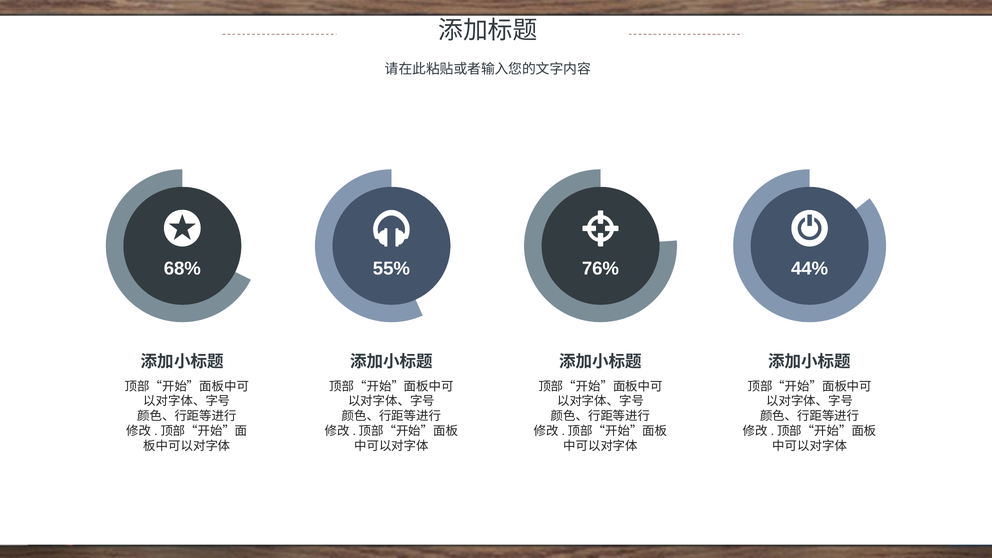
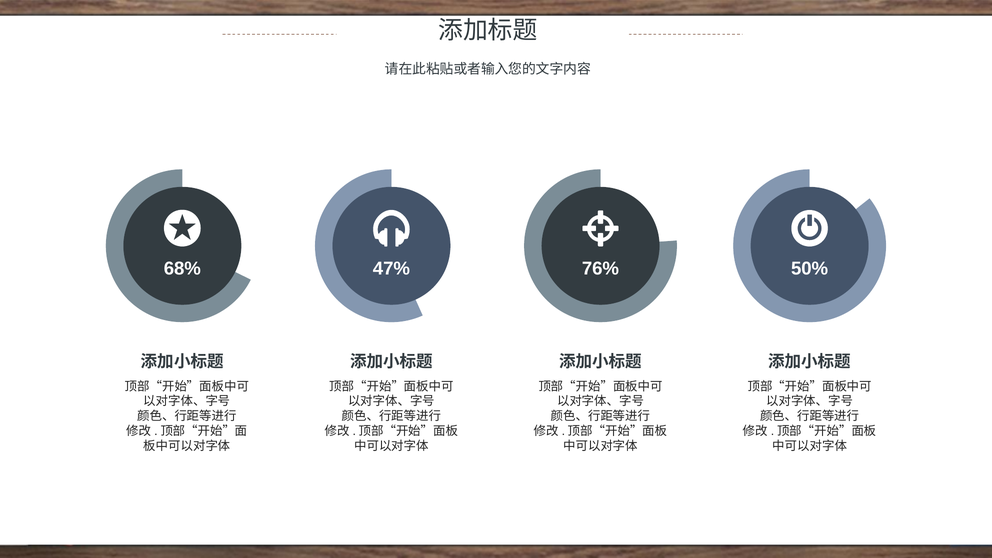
55%: 55% -> 47% (391, 269)
44%: 44% -> 50% (810, 269)
